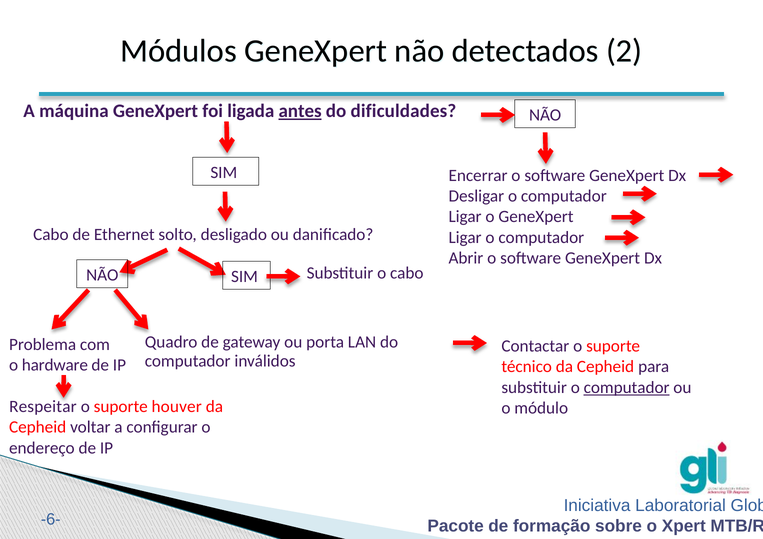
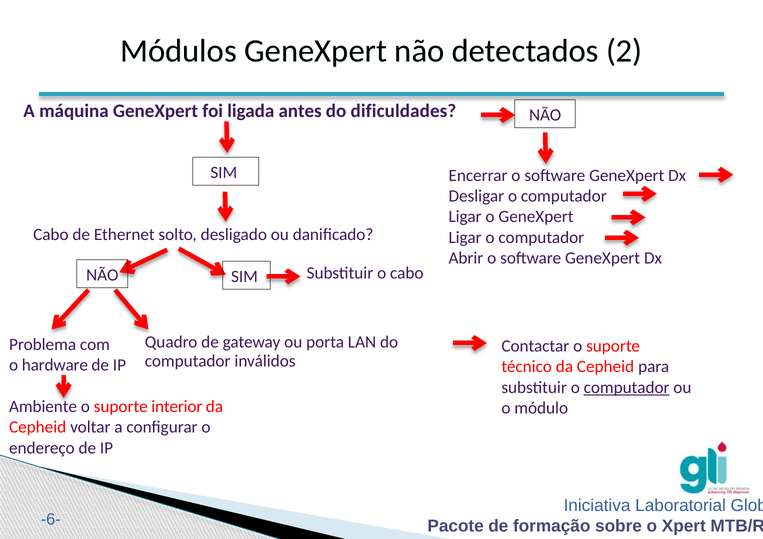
antes underline: present -> none (300, 111)
Respeitar: Respeitar -> Ambiente (43, 406)
houver: houver -> interior (177, 406)
